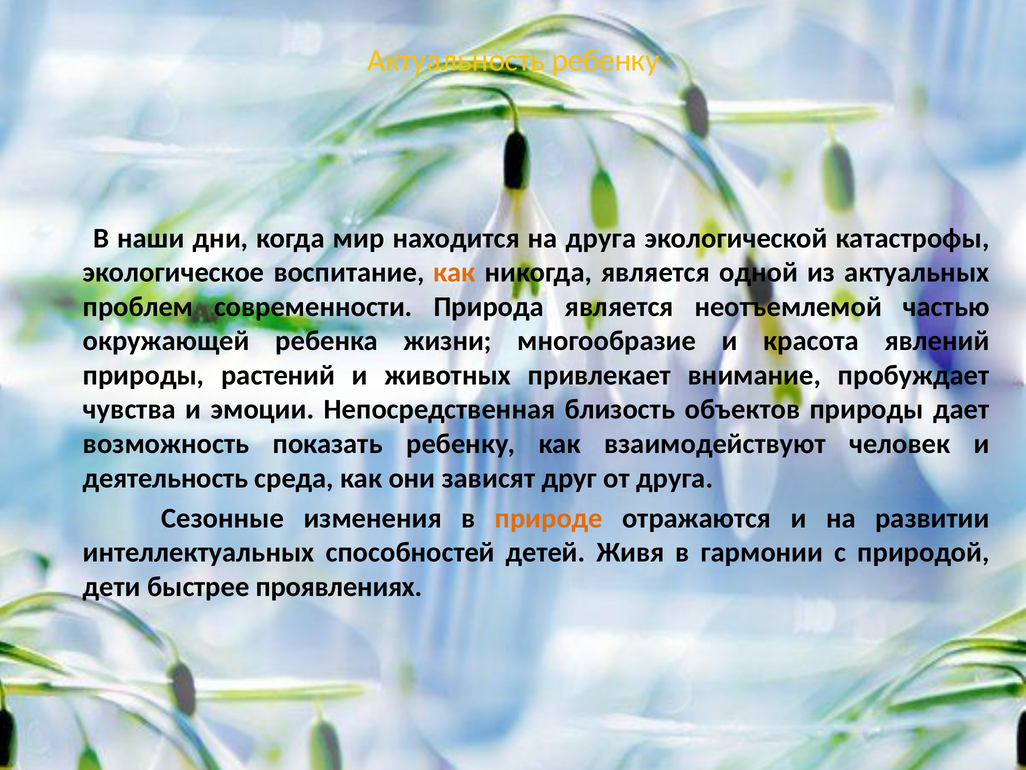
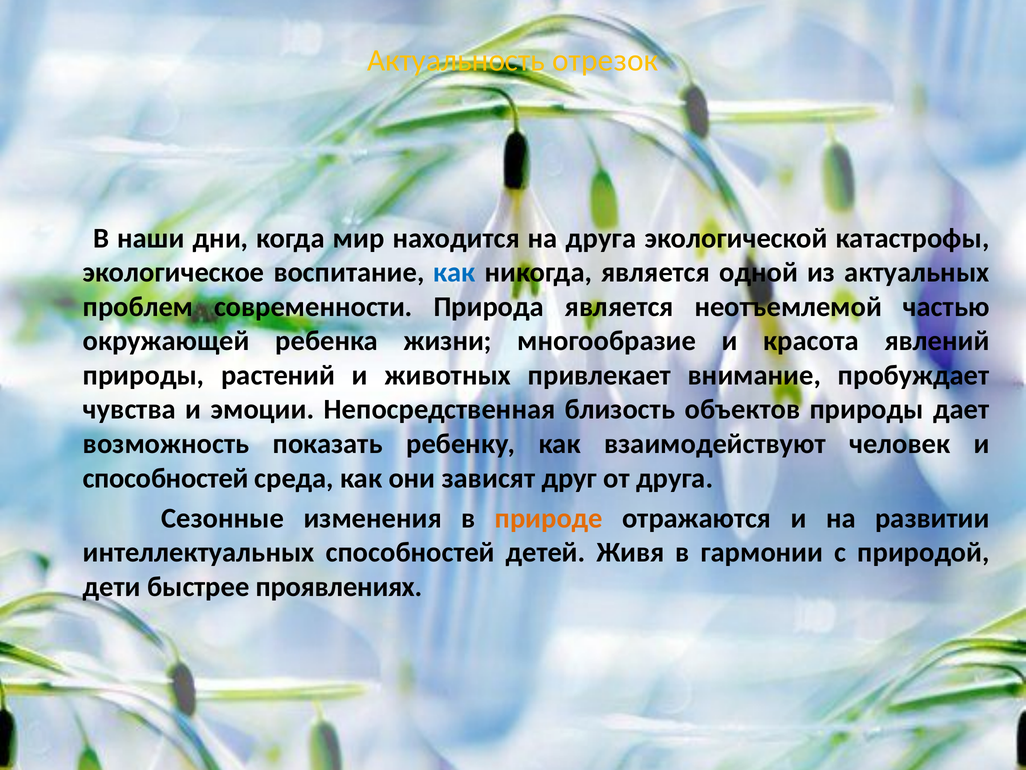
Актуальность ребенку: ребенку -> отрезок (605, 60)
как colour: orange -> blue (455, 272)
деятельность: деятельность -> способностей (166, 478)
